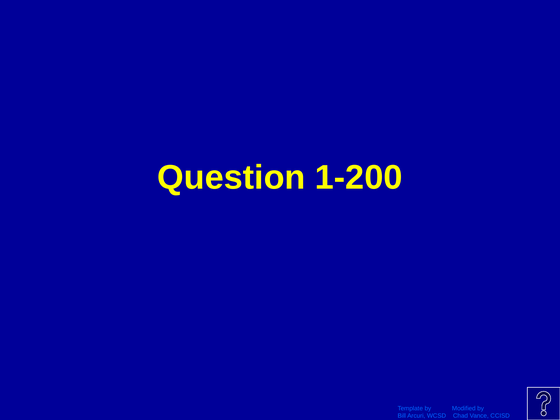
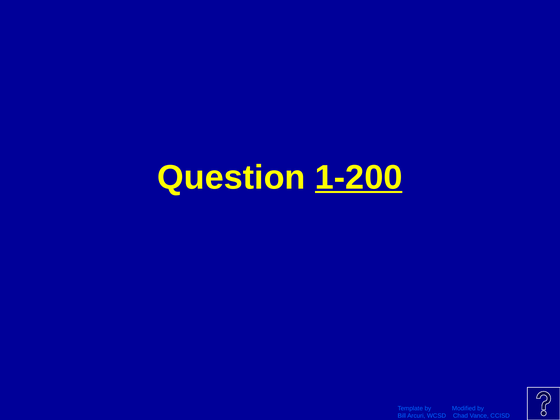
1-200 underline: none -> present (359, 177)
